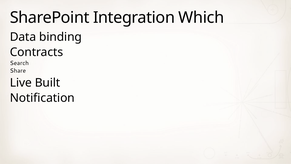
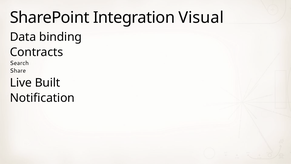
Which: Which -> Visual (201, 18)
